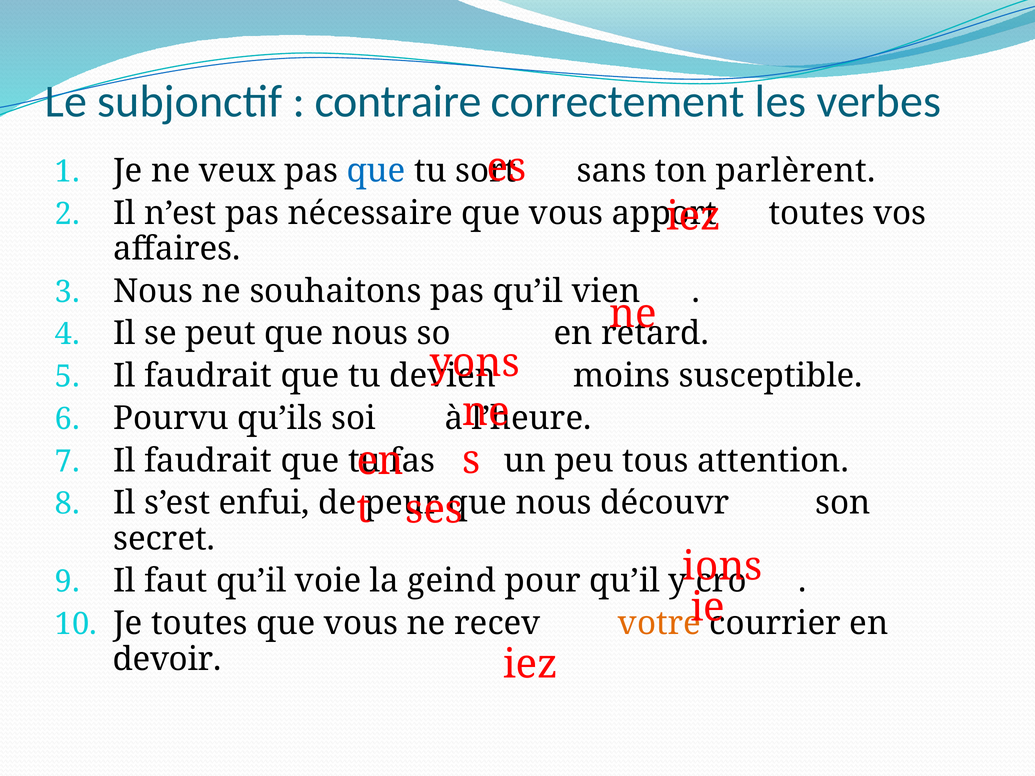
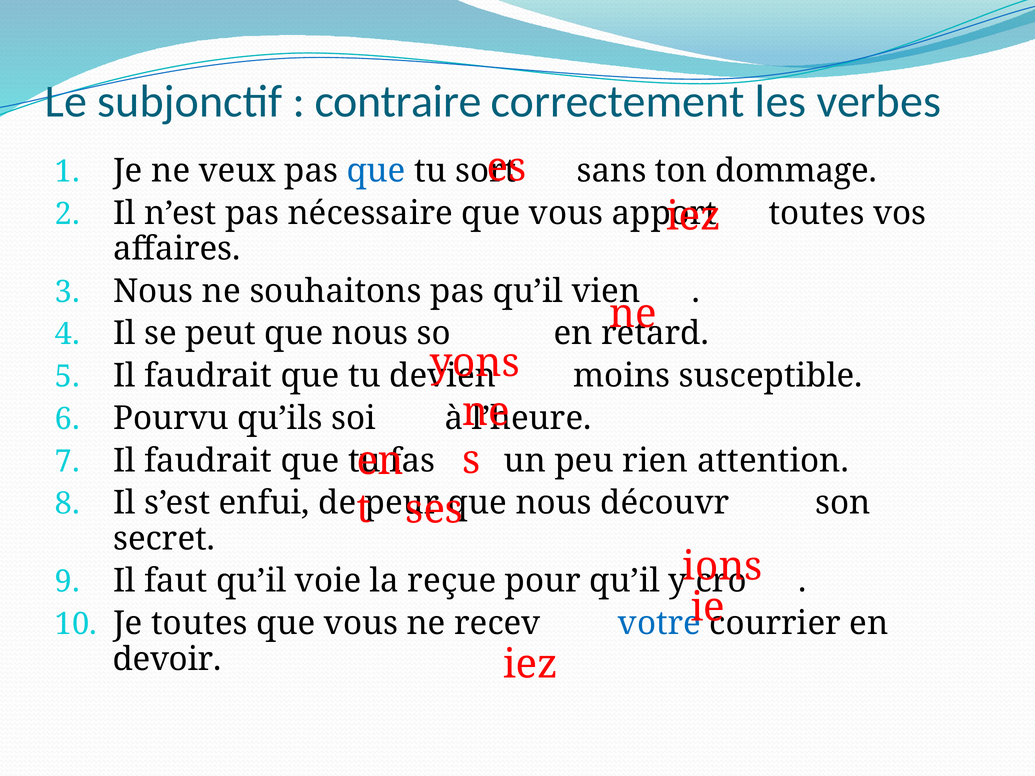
parlèrent: parlèrent -> dommage (796, 171)
tous: tous -> rien (655, 461)
geind: geind -> reçue (452, 581)
votre colour: orange -> blue (659, 624)
